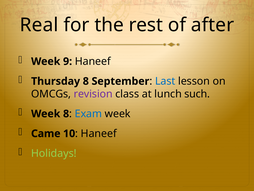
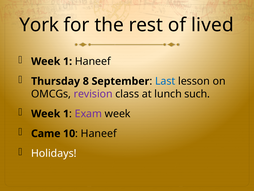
Real: Real -> York (39, 25)
after: after -> lived (212, 25)
9: 9 -> 1 (68, 61)
8: 8 -> 1 (66, 113)
Exam colour: blue -> purple (88, 113)
Holidays colour: light green -> white (54, 153)
